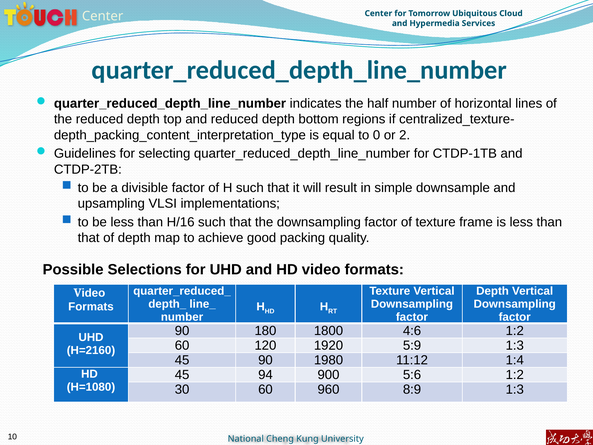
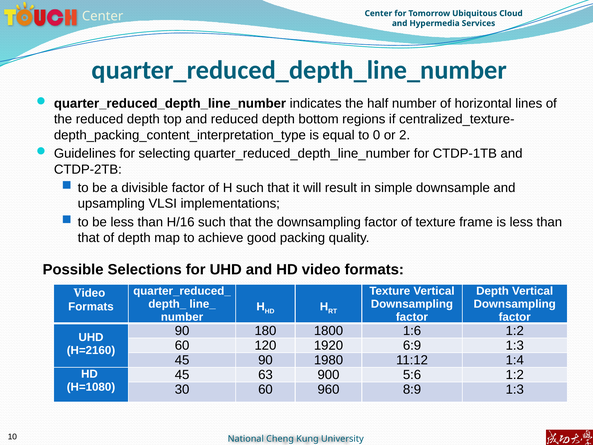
4:6: 4:6 -> 1:6 (412, 331)
5:9: 5:9 -> 6:9 (412, 345)
94: 94 -> 63 (266, 375)
